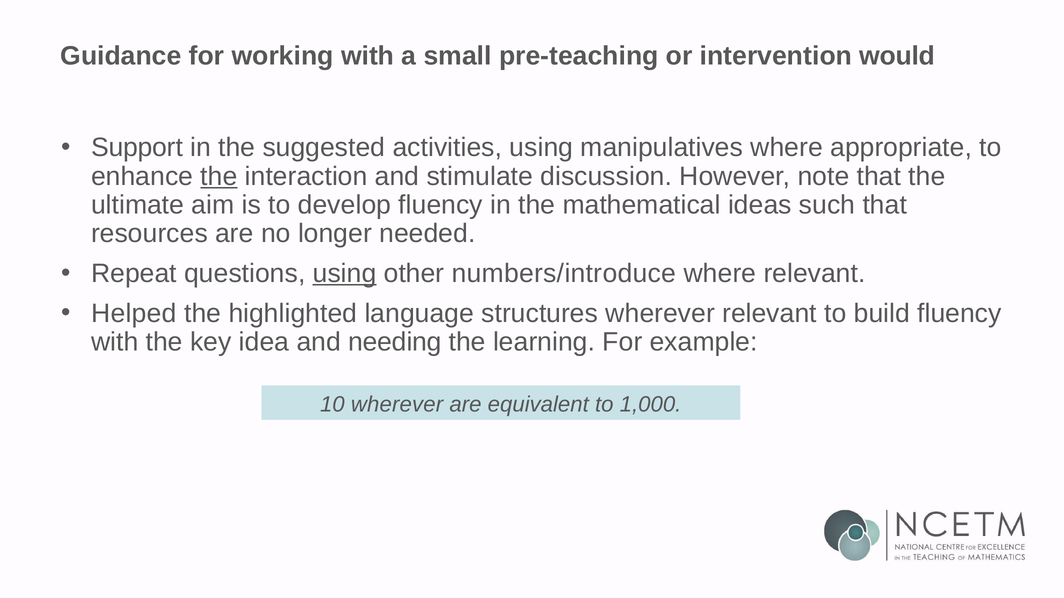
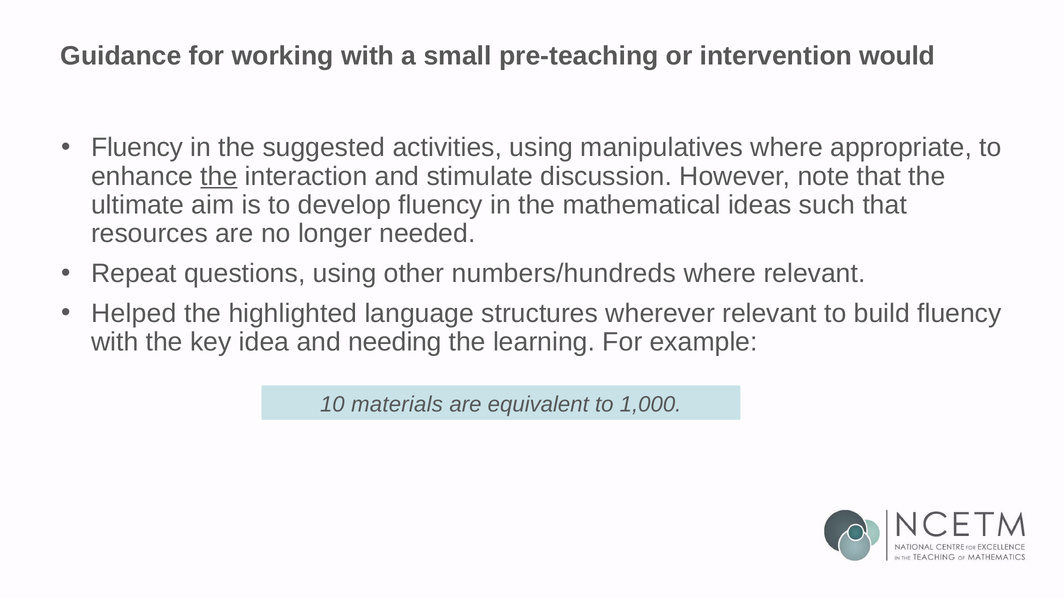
Support: Support -> Fluency (137, 148)
using underline: present -> none (345, 274)
numbers/introduce: numbers/introduce -> numbers/hundreds (564, 274)
10 wherever: wherever -> materials (397, 405)
